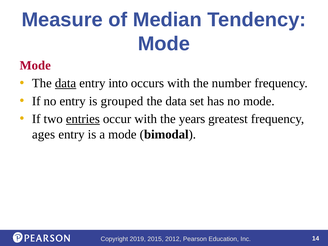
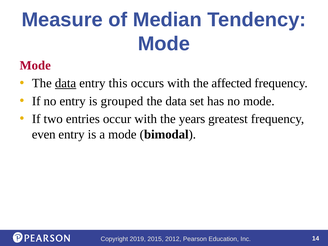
into: into -> this (118, 83)
number: number -> affected (232, 83)
entries underline: present -> none (83, 119)
ages: ages -> even (44, 134)
